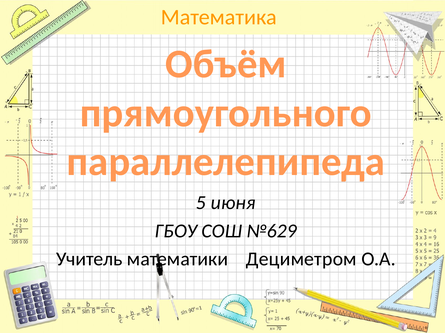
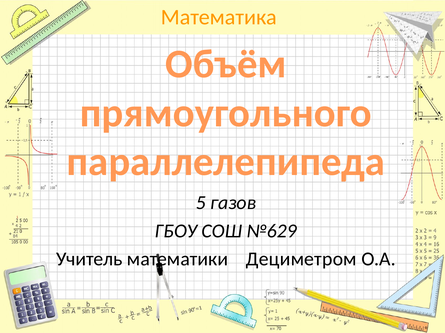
июня: июня -> газов (233, 203)
